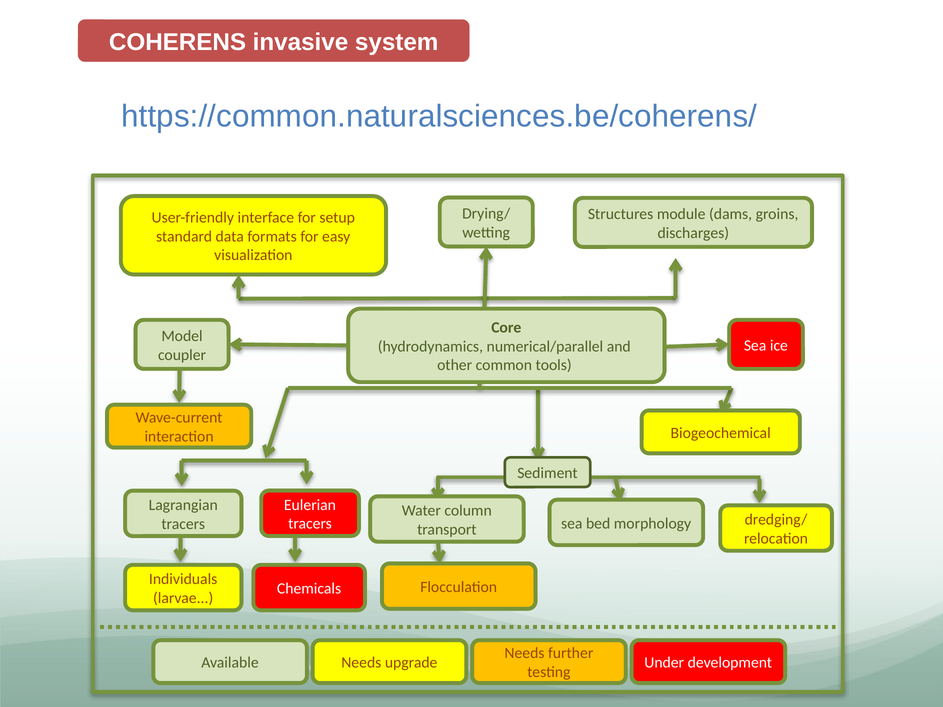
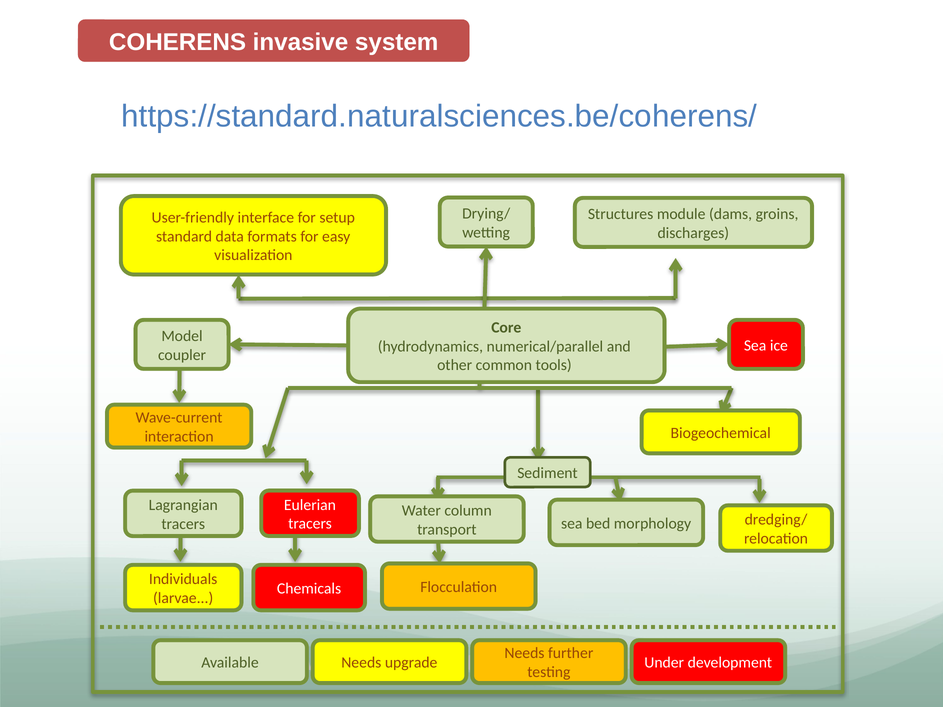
https://common.naturalsciences.be/coherens/: https://common.naturalsciences.be/coherens/ -> https://standard.naturalsciences.be/coherens/ (439, 116)
